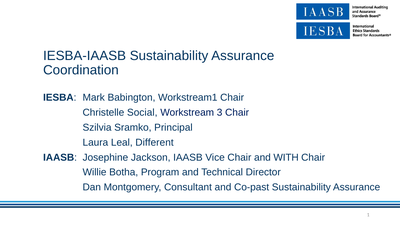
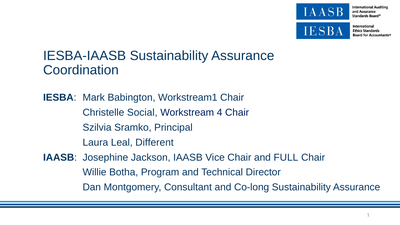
3: 3 -> 4 (220, 112)
WITH: WITH -> FULL (286, 157)
Co-past: Co-past -> Co-long (252, 187)
